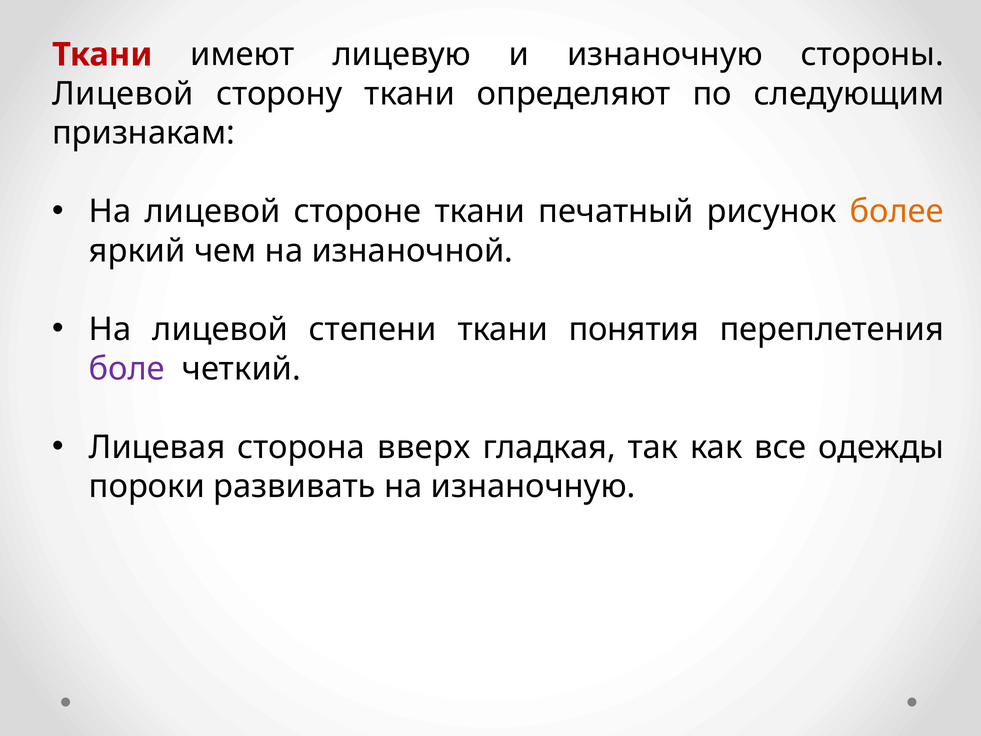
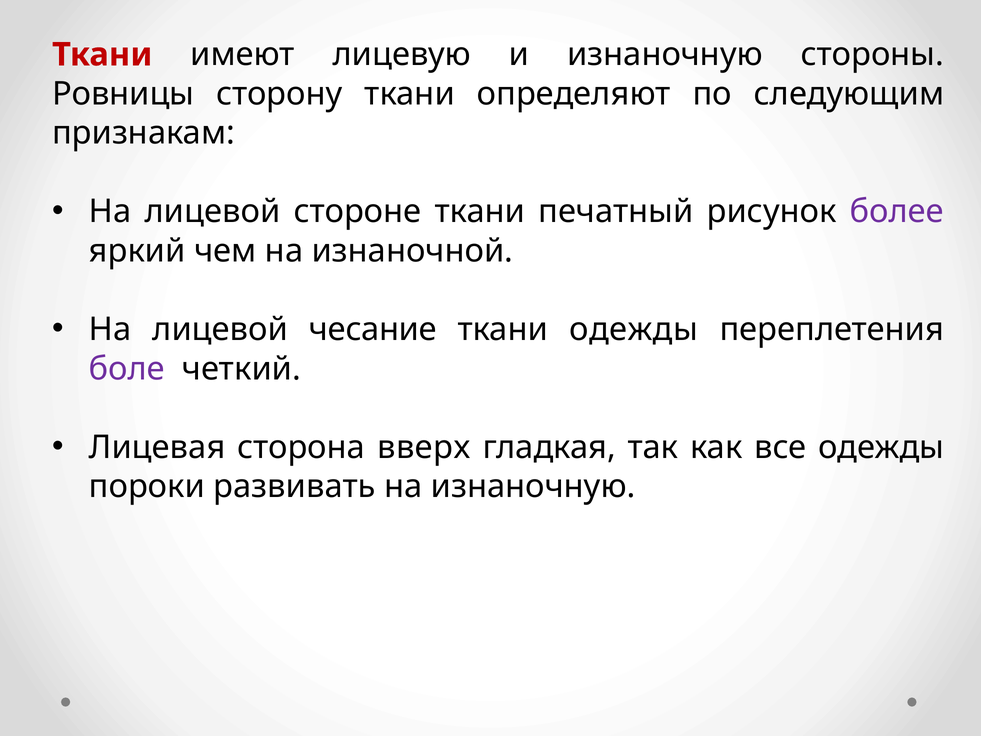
Лицевой: Лицевой -> Ровницы (123, 94)
более colour: orange -> purple (897, 212)
степени: степени -> чесание (373, 329)
ткани понятия: понятия -> одежды (634, 329)
